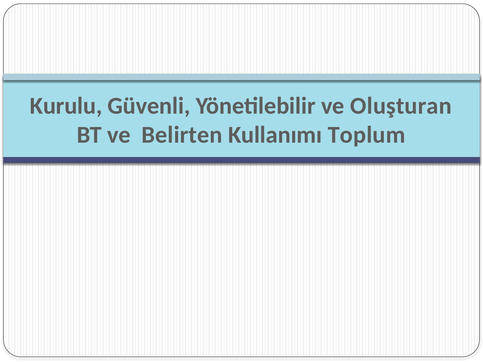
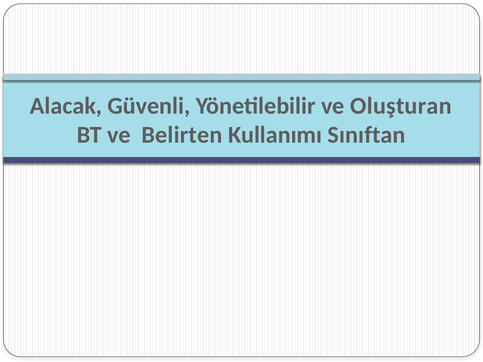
Kurulu: Kurulu -> Alacak (66, 106)
Toplum: Toplum -> Sınıftan (367, 135)
